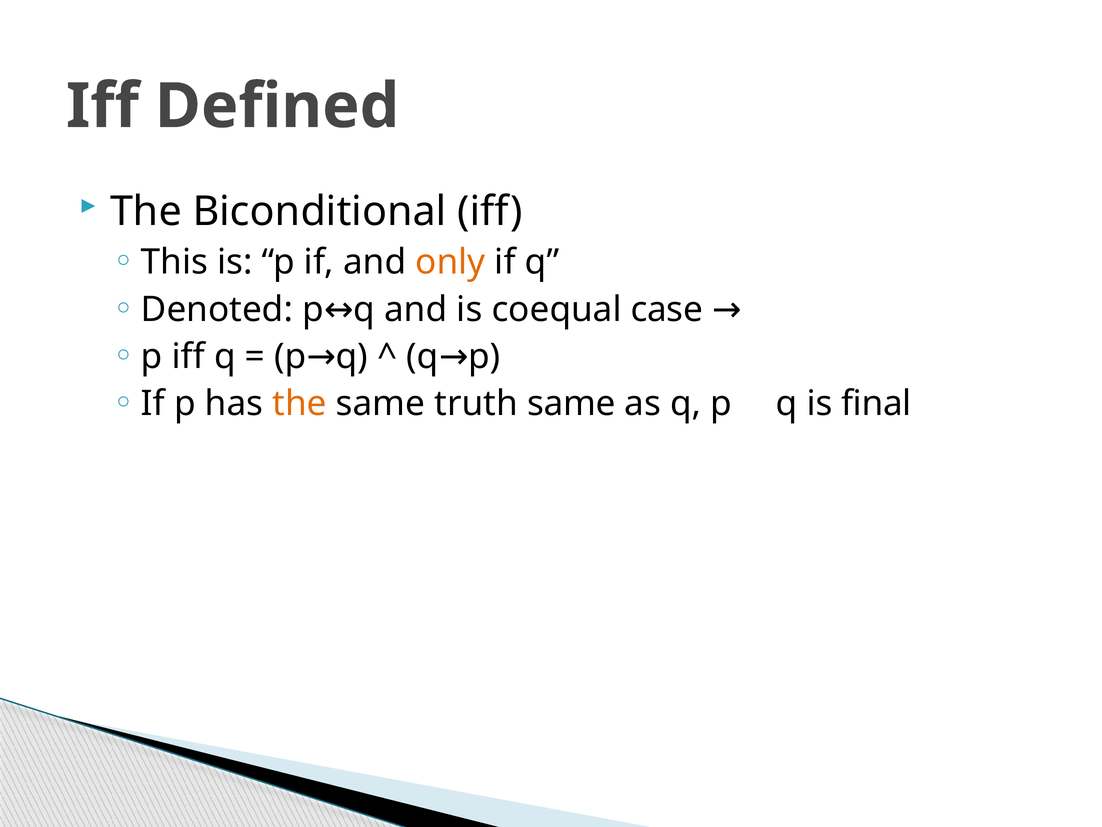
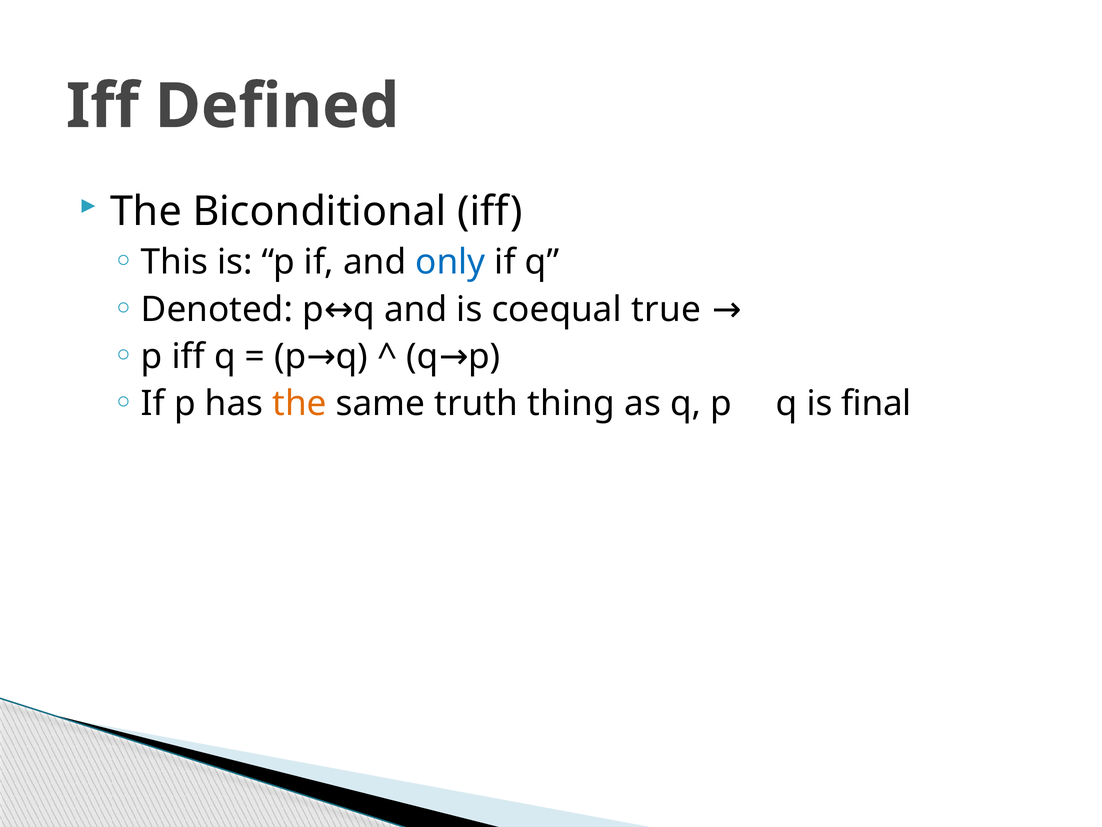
only colour: orange -> blue (450, 262)
case: case -> true (666, 309)
truth same: same -> thing (571, 404)
